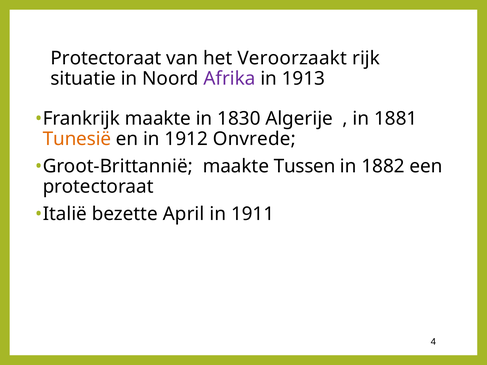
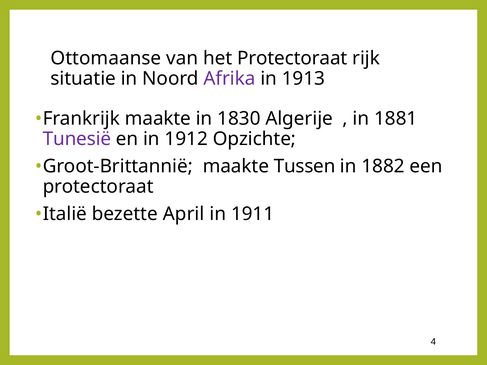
Protectoraat: Protectoraat -> Ottomaanse (106, 58)
het Veroorzaakt: Veroorzaakt -> Protectoraat (292, 58)
Tunesië colour: orange -> purple (77, 139)
Onvrede: Onvrede -> Opzichte (254, 139)
